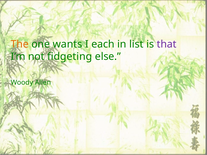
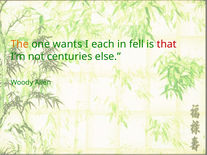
list: list -> fell (136, 44)
that colour: purple -> red (167, 44)
fidgeting: fidgeting -> centuries (70, 57)
